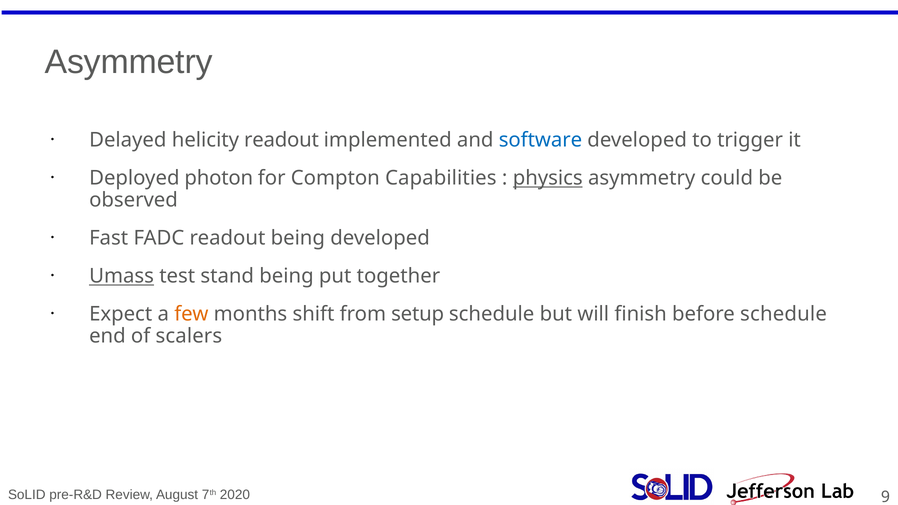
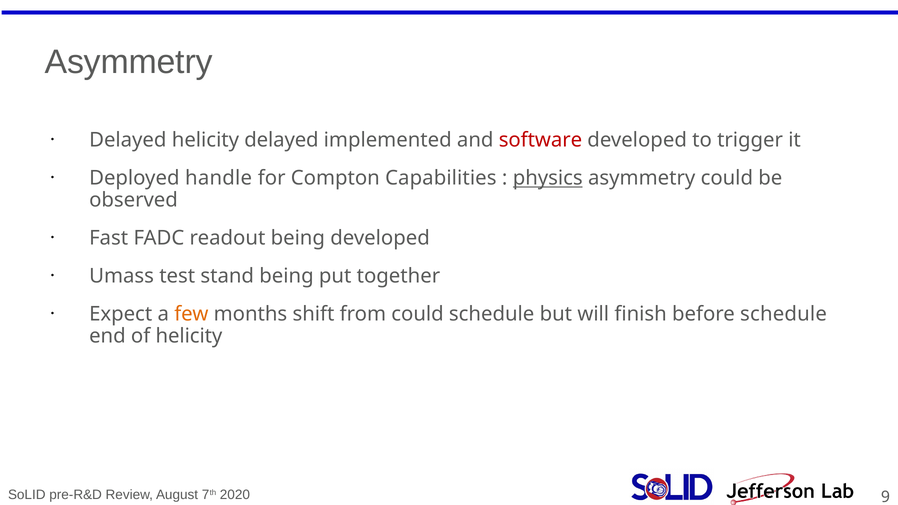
helicity readout: readout -> delayed (281, 140)
software colour: blue -> red (540, 140)
photon: photon -> handle (219, 178)
Umass underline: present -> none (122, 276)
from setup: setup -> could (418, 314)
of scalers: scalers -> helicity (189, 336)
